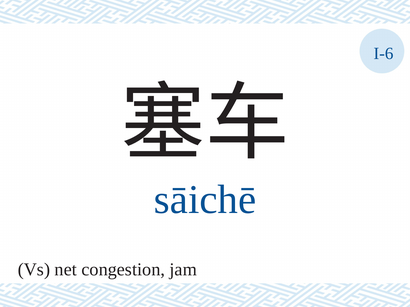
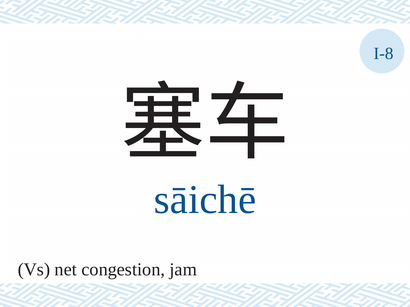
I-6: I-6 -> I-8 (383, 54)
